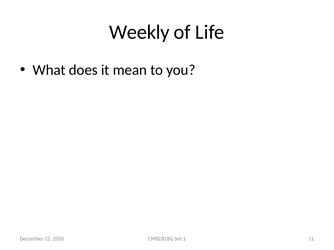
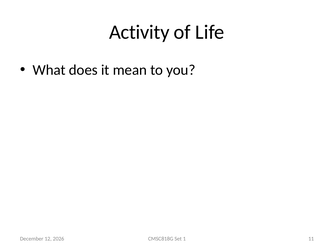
Weekly: Weekly -> Activity (139, 32)
